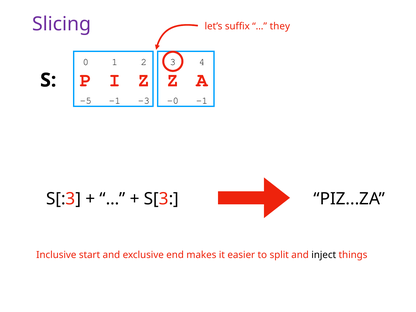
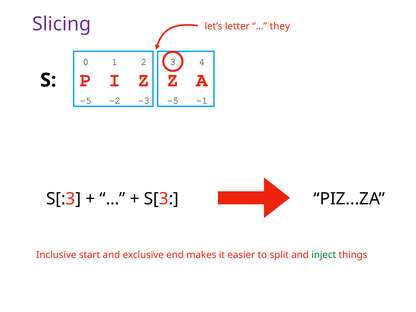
suffix: suffix -> letter (237, 26)
-5 -1: -1 -> -2 (115, 101)
-3 -0: -0 -> -5 (173, 101)
inject colour: black -> green (324, 255)
